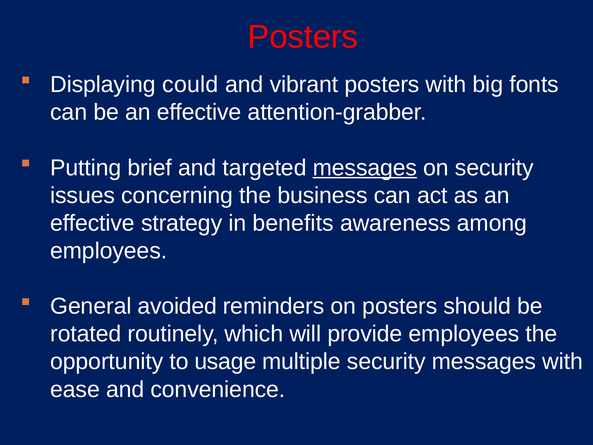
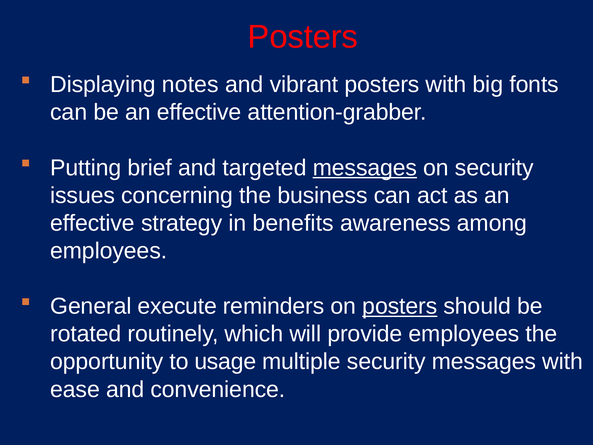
could: could -> notes (190, 85)
avoided: avoided -> execute (177, 306)
posters underline: none -> present (400, 306)
